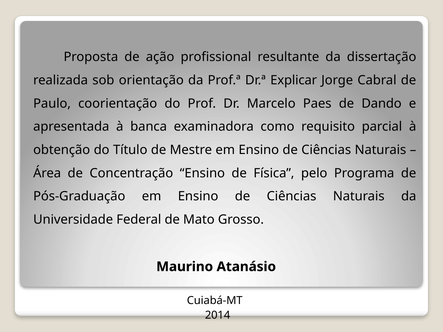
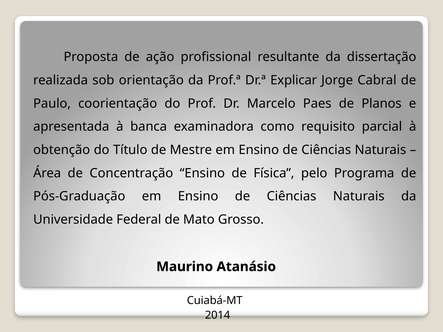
Dando: Dando -> Planos (382, 103)
